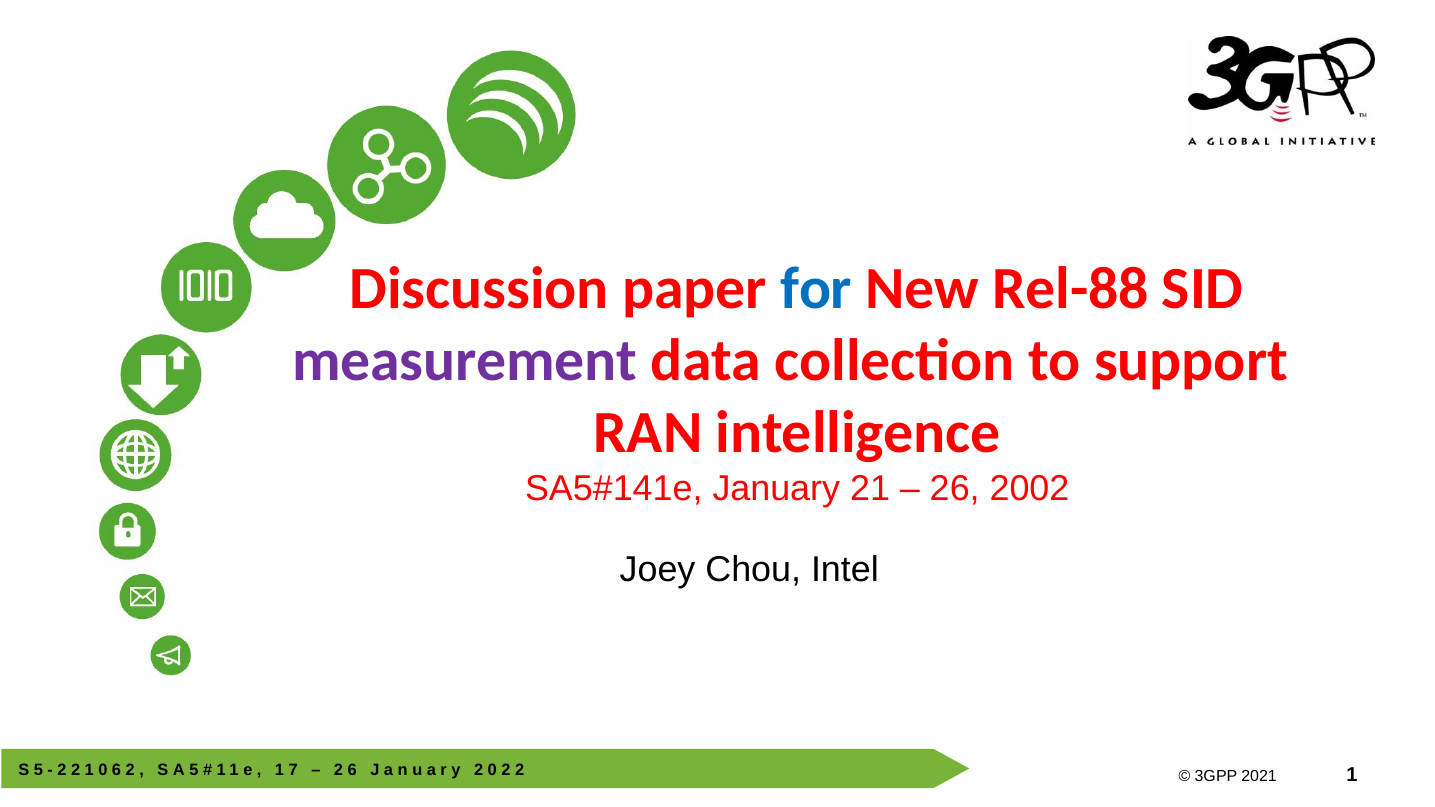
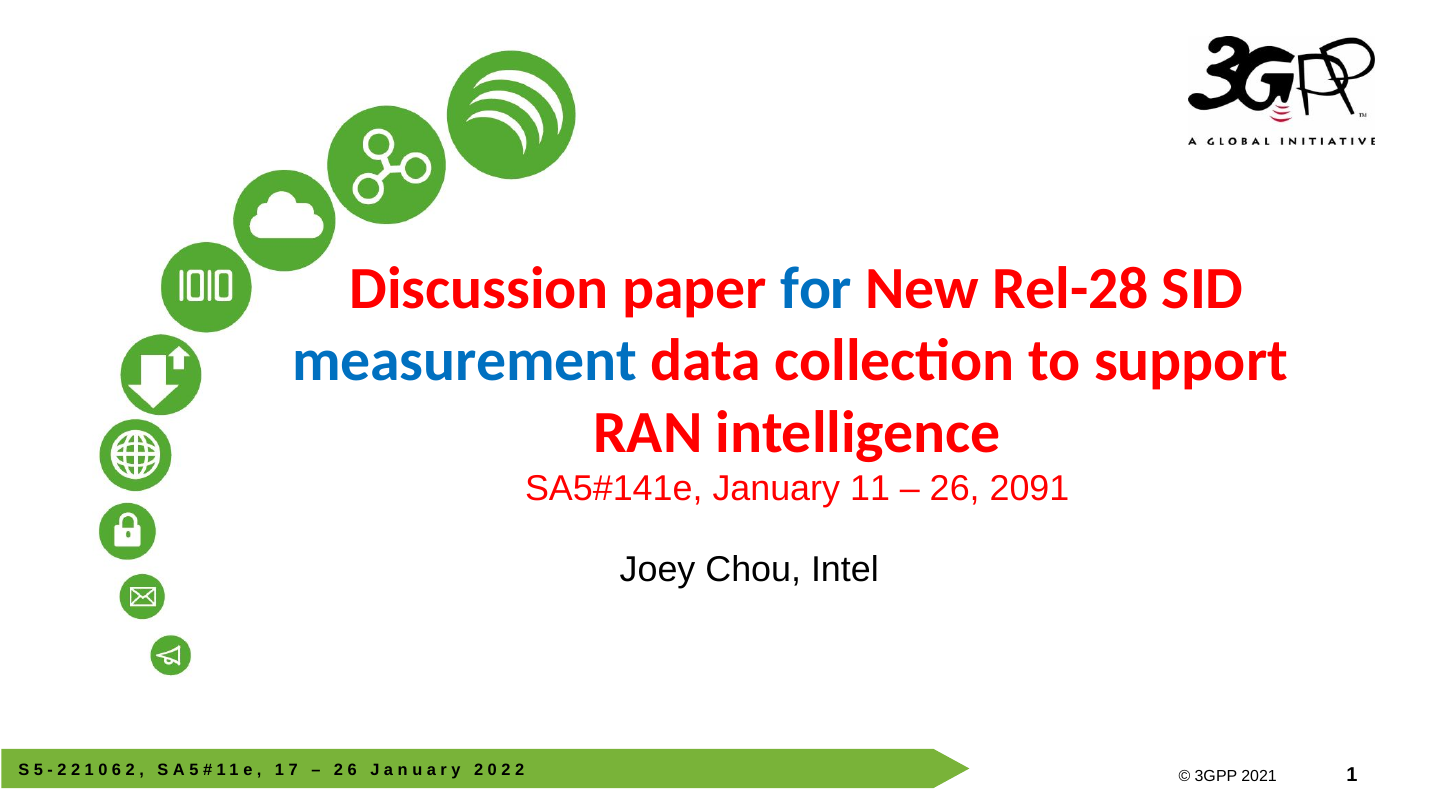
Rel-88: Rel-88 -> Rel-28 (1070, 289)
measurement colour: purple -> blue (465, 361)
January 21: 21 -> 11 (870, 488)
2002: 2002 -> 2091 (1029, 488)
